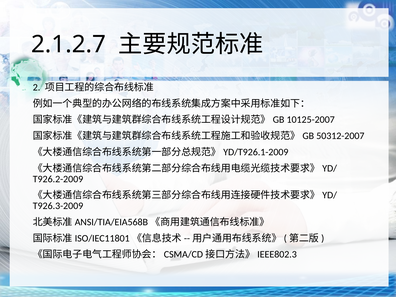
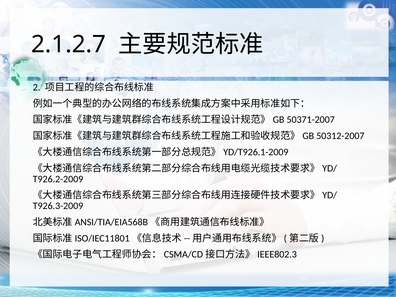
10125-2007: 10125-2007 -> 50371-2007 (311, 120)
